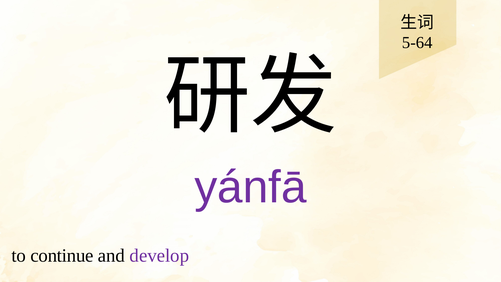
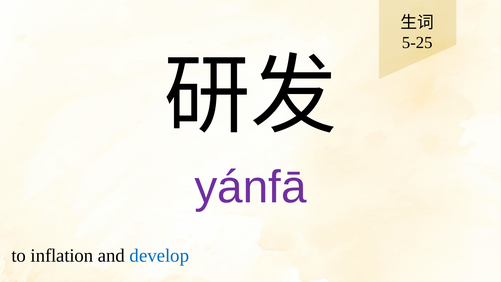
5-64: 5-64 -> 5-25 (417, 43)
continue: continue -> inflation (62, 255)
develop colour: purple -> blue (159, 255)
